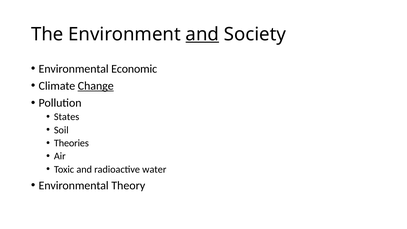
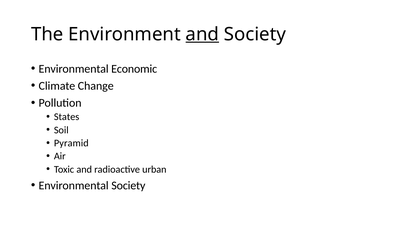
Change underline: present -> none (96, 86)
Theories: Theories -> Pyramid (71, 143)
water: water -> urban (154, 169)
Environmental Theory: Theory -> Society (128, 185)
